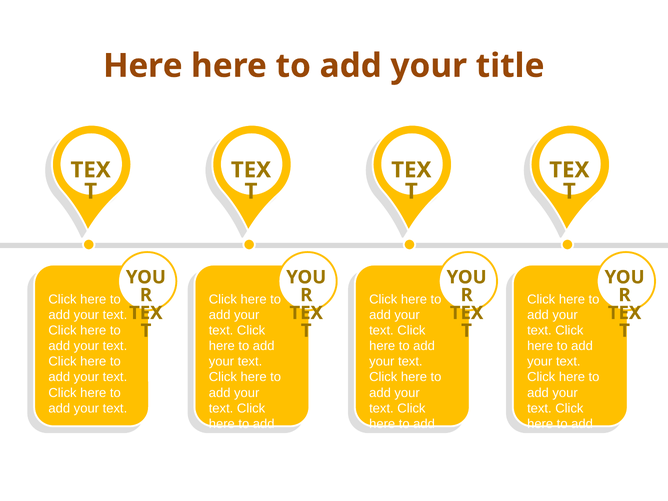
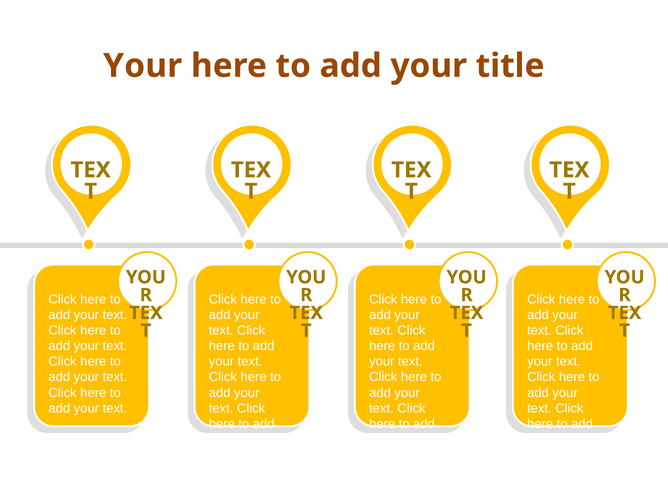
Here: Here -> Your (143, 66)
